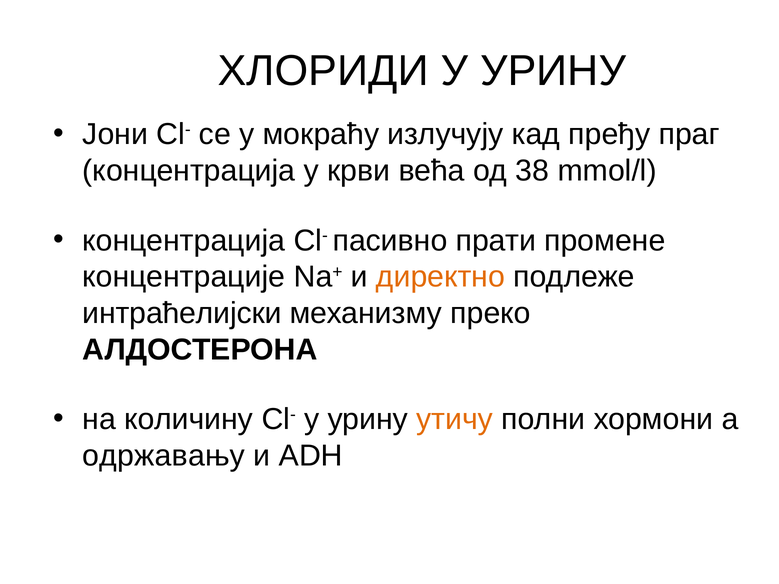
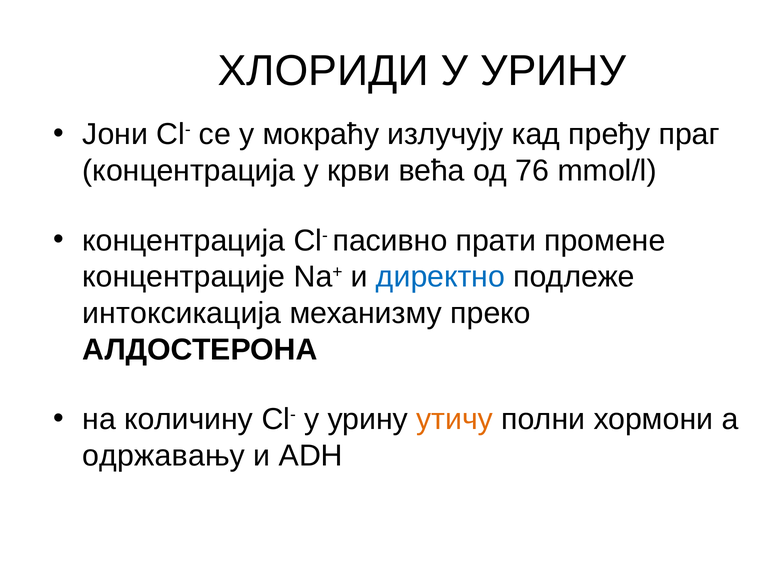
38: 38 -> 76 (532, 171)
директно colour: orange -> blue (440, 277)
интраћелијски: интраћелијски -> интоксикација (182, 313)
